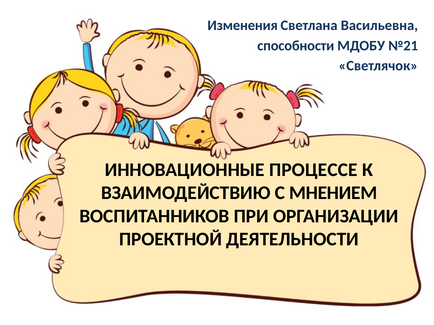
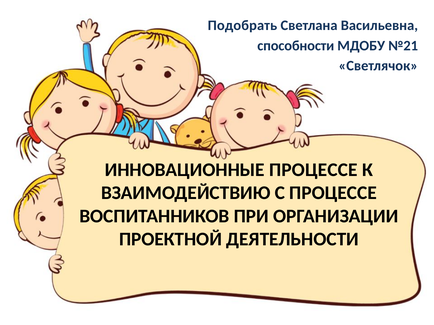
Изменения: Изменения -> Подобрать (242, 25)
С МНЕНИЕМ: МНЕНИЕМ -> ПРОЦЕССЕ (333, 193)
